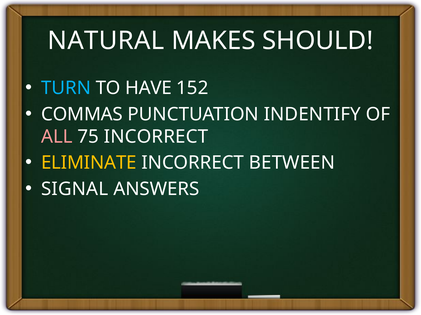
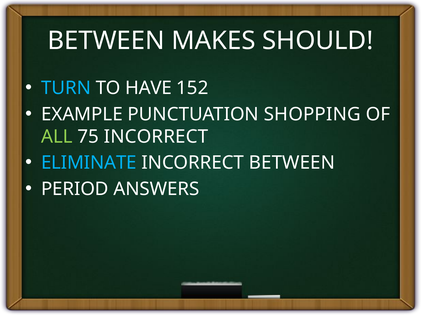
NATURAL: NATURAL -> BETWEEN (106, 41)
COMMAS: COMMAS -> EXAMPLE (82, 115)
INDENTIFY: INDENTIFY -> SHOPPING (312, 115)
ALL colour: pink -> light green (57, 137)
ELIMINATE colour: yellow -> light blue (89, 163)
SIGNAL: SIGNAL -> PERIOD (75, 189)
